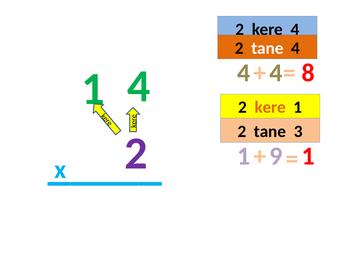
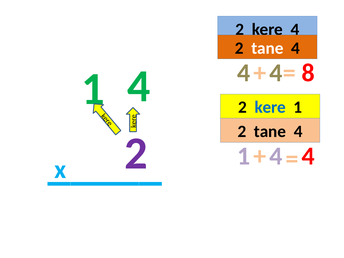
kere colour: orange -> blue (270, 107)
3: 3 -> 4 (298, 131)
1 9: 9 -> 4 (276, 156)
1: 1 -> 4 (308, 156)
